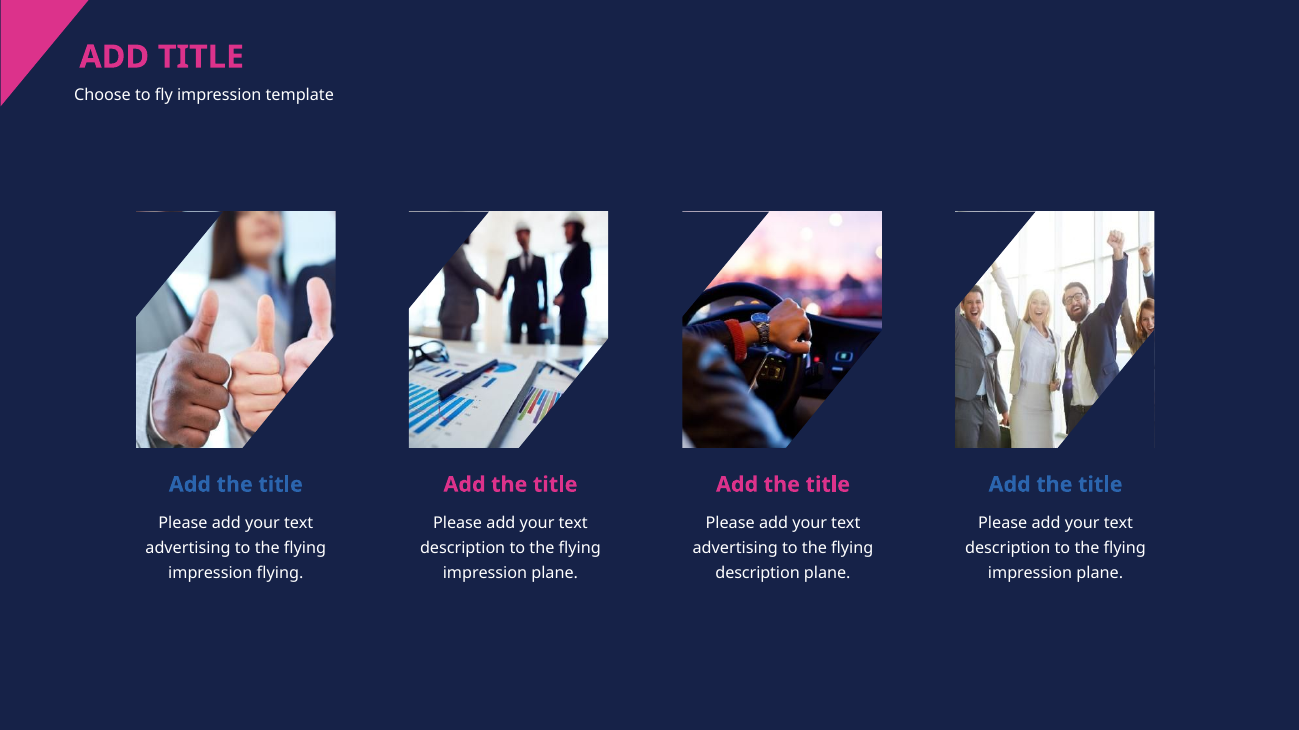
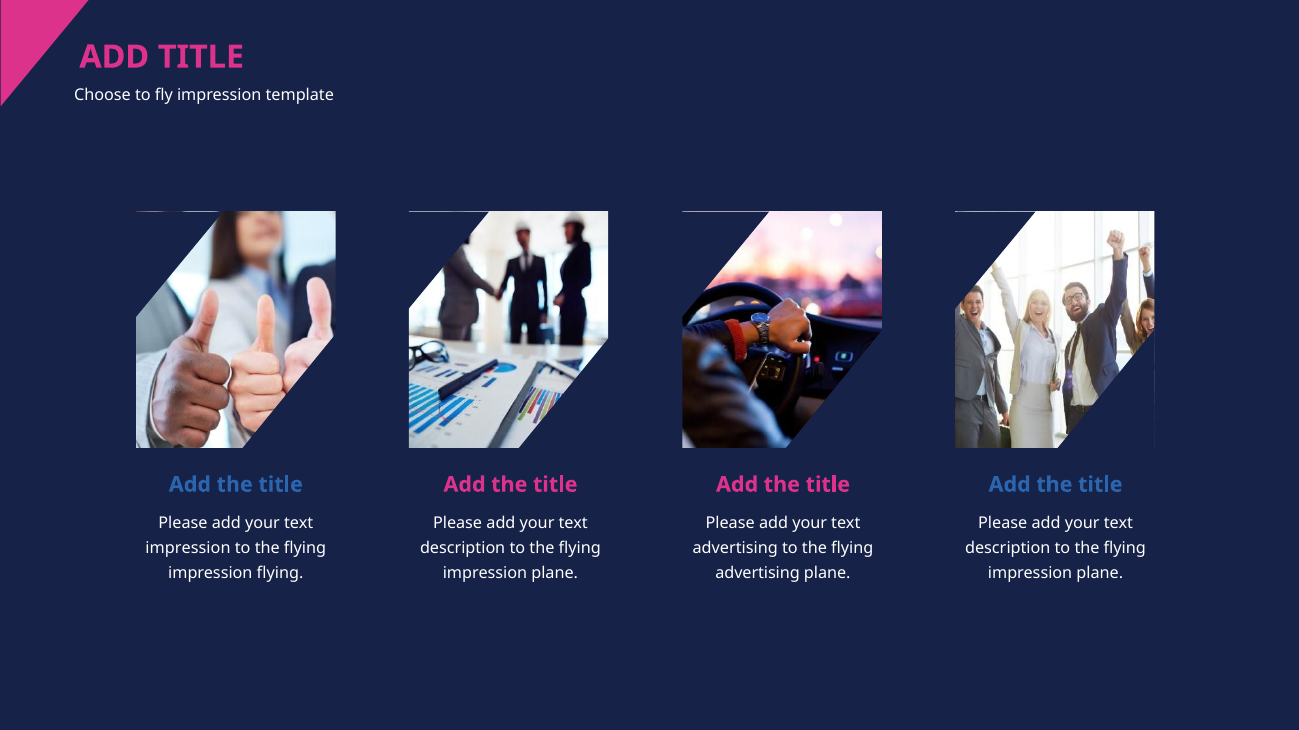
advertising: advertising -> impression (188, 549)
description: description -> advertising (758, 574)
